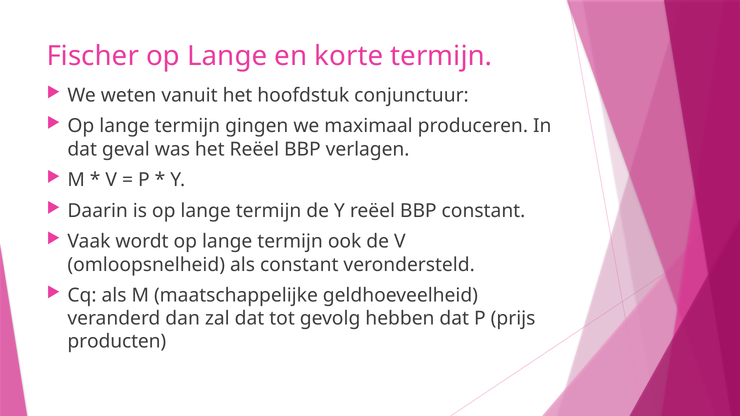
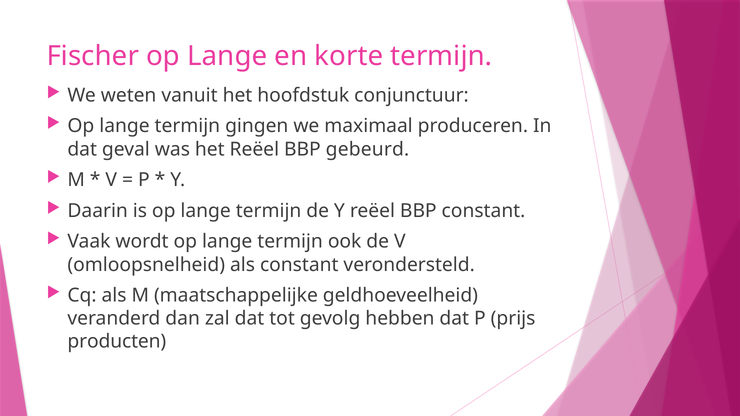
verlagen: verlagen -> gebeurd (367, 149)
